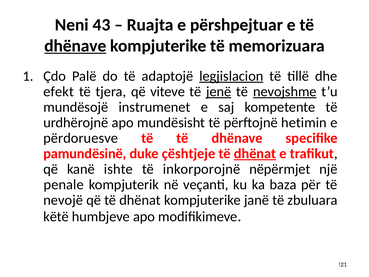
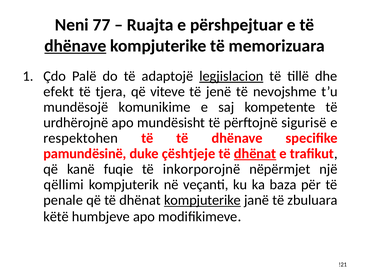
43: 43 -> 77 (102, 25)
jenë underline: present -> none (219, 91)
nevojshme underline: present -> none (285, 91)
instrumenet: instrumenet -> komunikime (155, 107)
hetimin: hetimin -> sigurisë (304, 122)
përdoruesve: përdoruesve -> respektohen (81, 138)
ishte: ishte -> fuqie (118, 169)
penale: penale -> qëllimi (64, 184)
nevojë: nevojë -> penale (63, 200)
kompjuterike underline: none -> present (202, 200)
